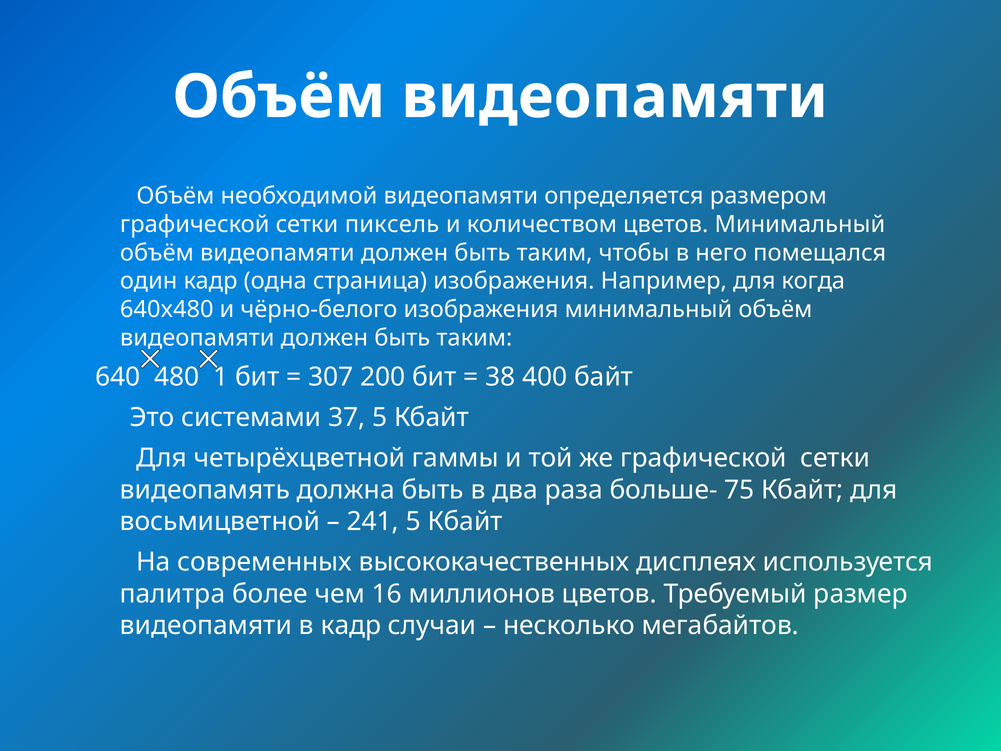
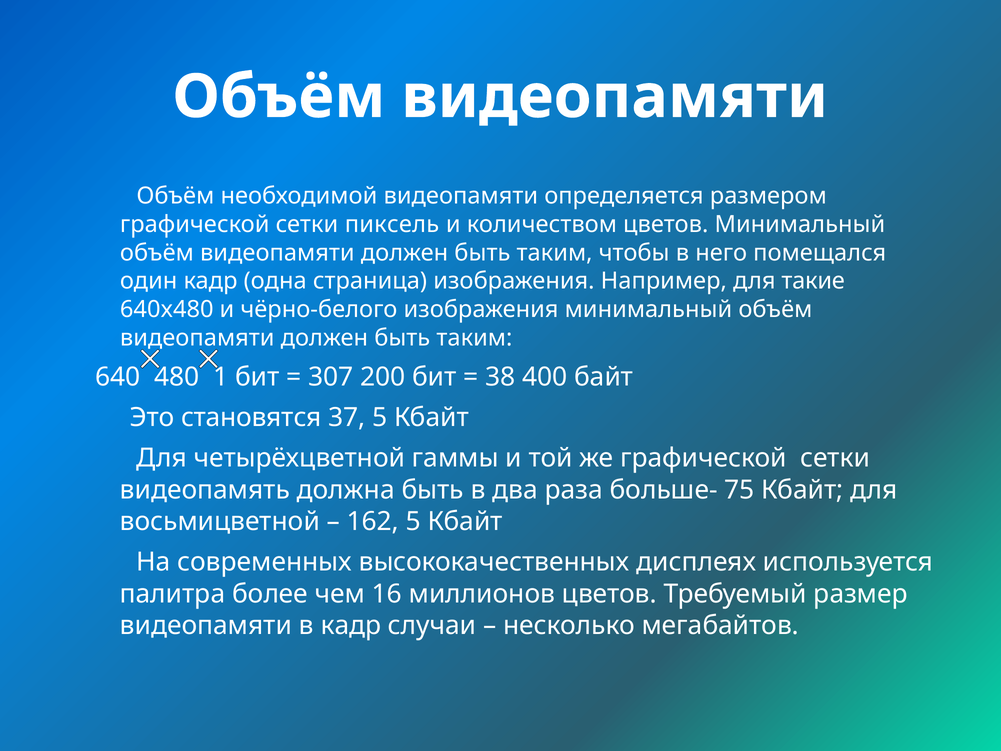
когда: когда -> такие (813, 281)
системами: системами -> становятся (251, 418)
241: 241 -> 162 (373, 522)
